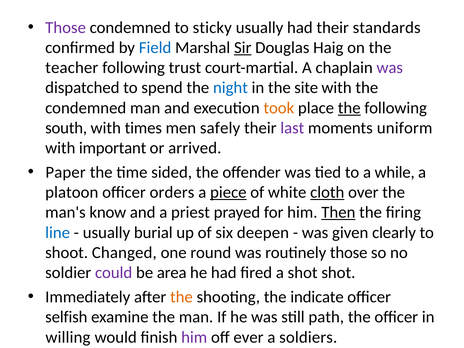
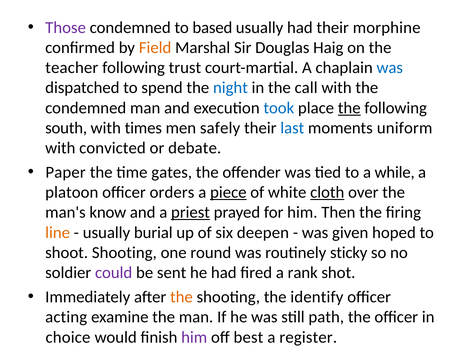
sticky: sticky -> based (212, 27)
standards: standards -> morphine (387, 27)
Field colour: blue -> orange (155, 48)
Sir underline: present -> none (243, 48)
was colour: purple -> blue (390, 68)
site: site -> call (306, 88)
took colour: orange -> blue (279, 108)
last colour: purple -> blue (292, 128)
important: important -> convicted (112, 148)
arrived: arrived -> debate (195, 148)
sided: sided -> gates (172, 172)
priest underline: none -> present (190, 212)
Then underline: present -> none (338, 212)
line colour: blue -> orange (58, 233)
clearly: clearly -> hoped (394, 233)
shoot Changed: Changed -> Shooting (124, 253)
routinely those: those -> sticky (349, 253)
area: area -> sent (172, 273)
a shot: shot -> rank (303, 273)
indicate: indicate -> identify (317, 297)
selfish: selfish -> acting (66, 317)
willing: willing -> choice (68, 337)
ever: ever -> best (248, 337)
soldiers: soldiers -> register (308, 337)
